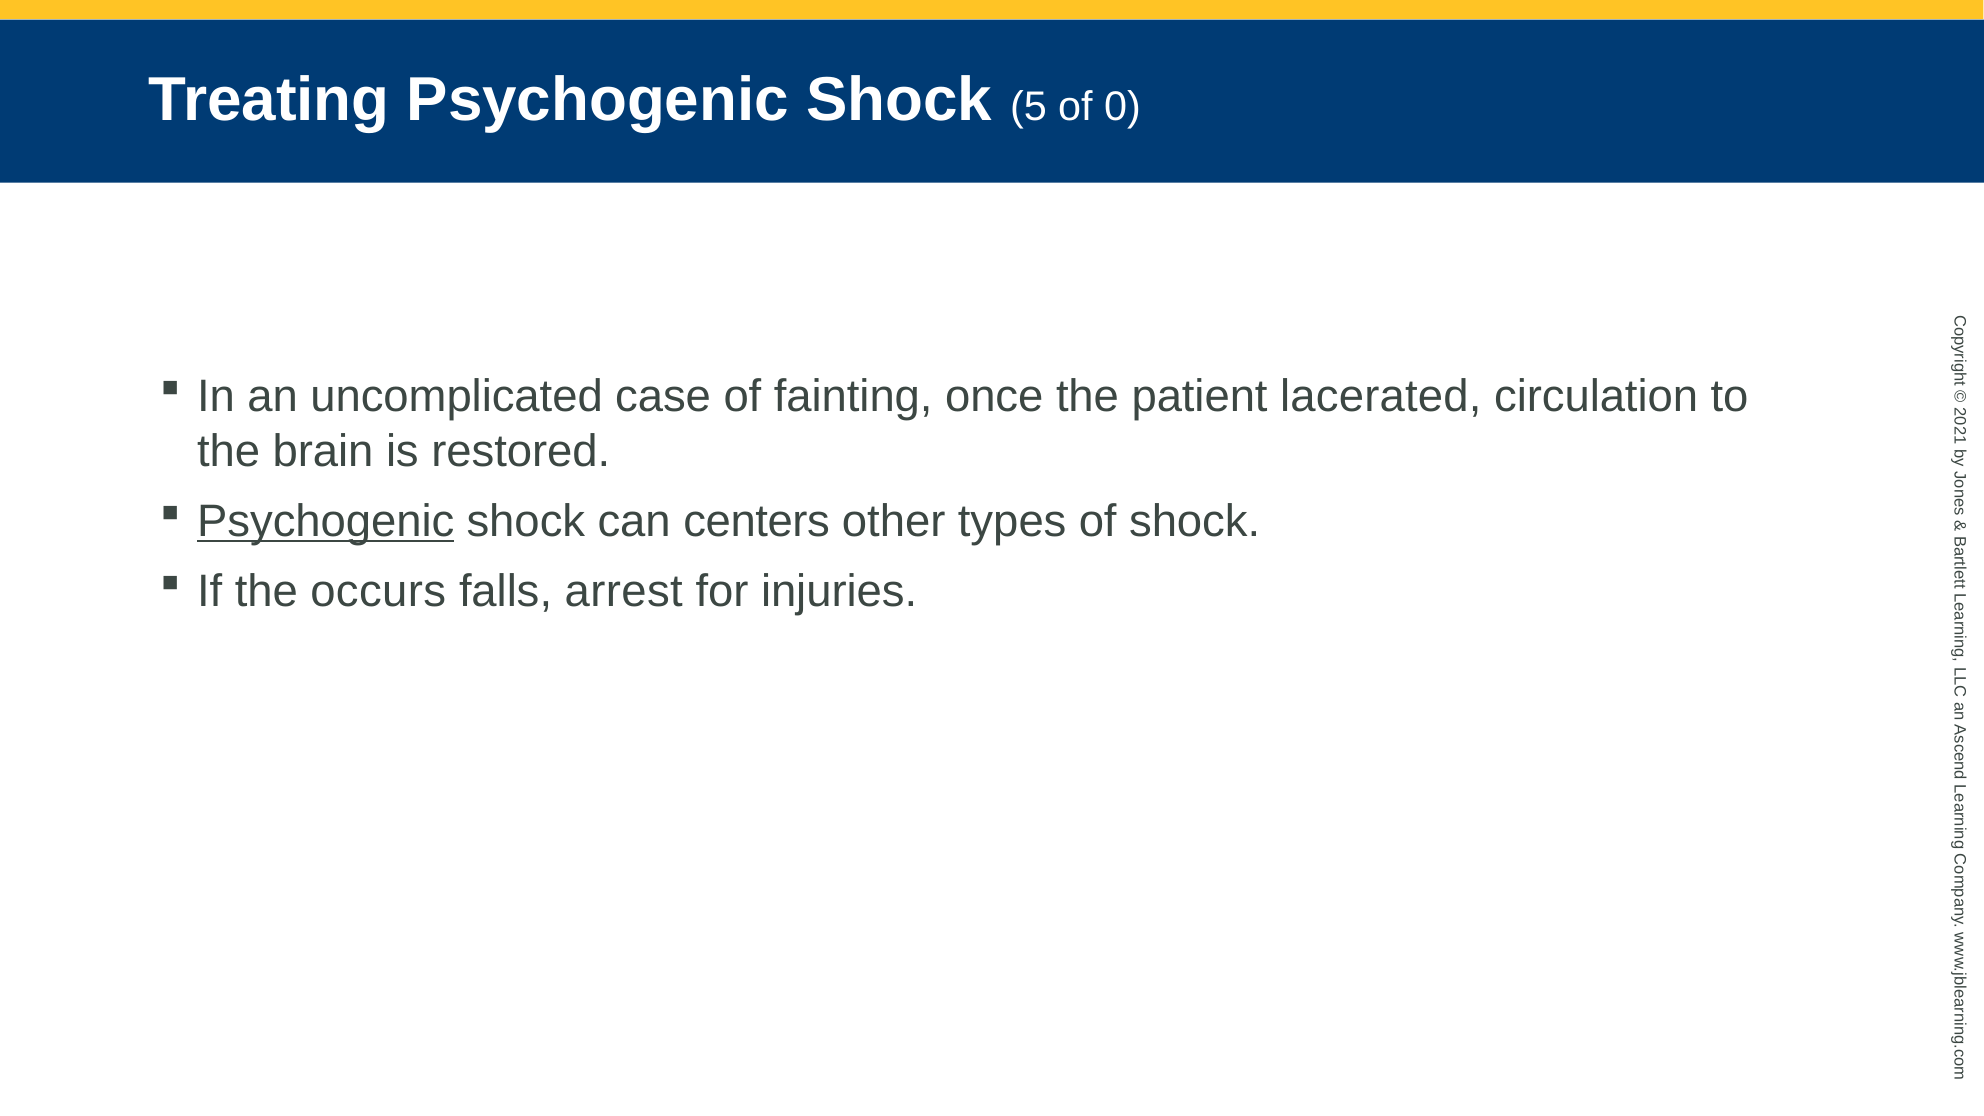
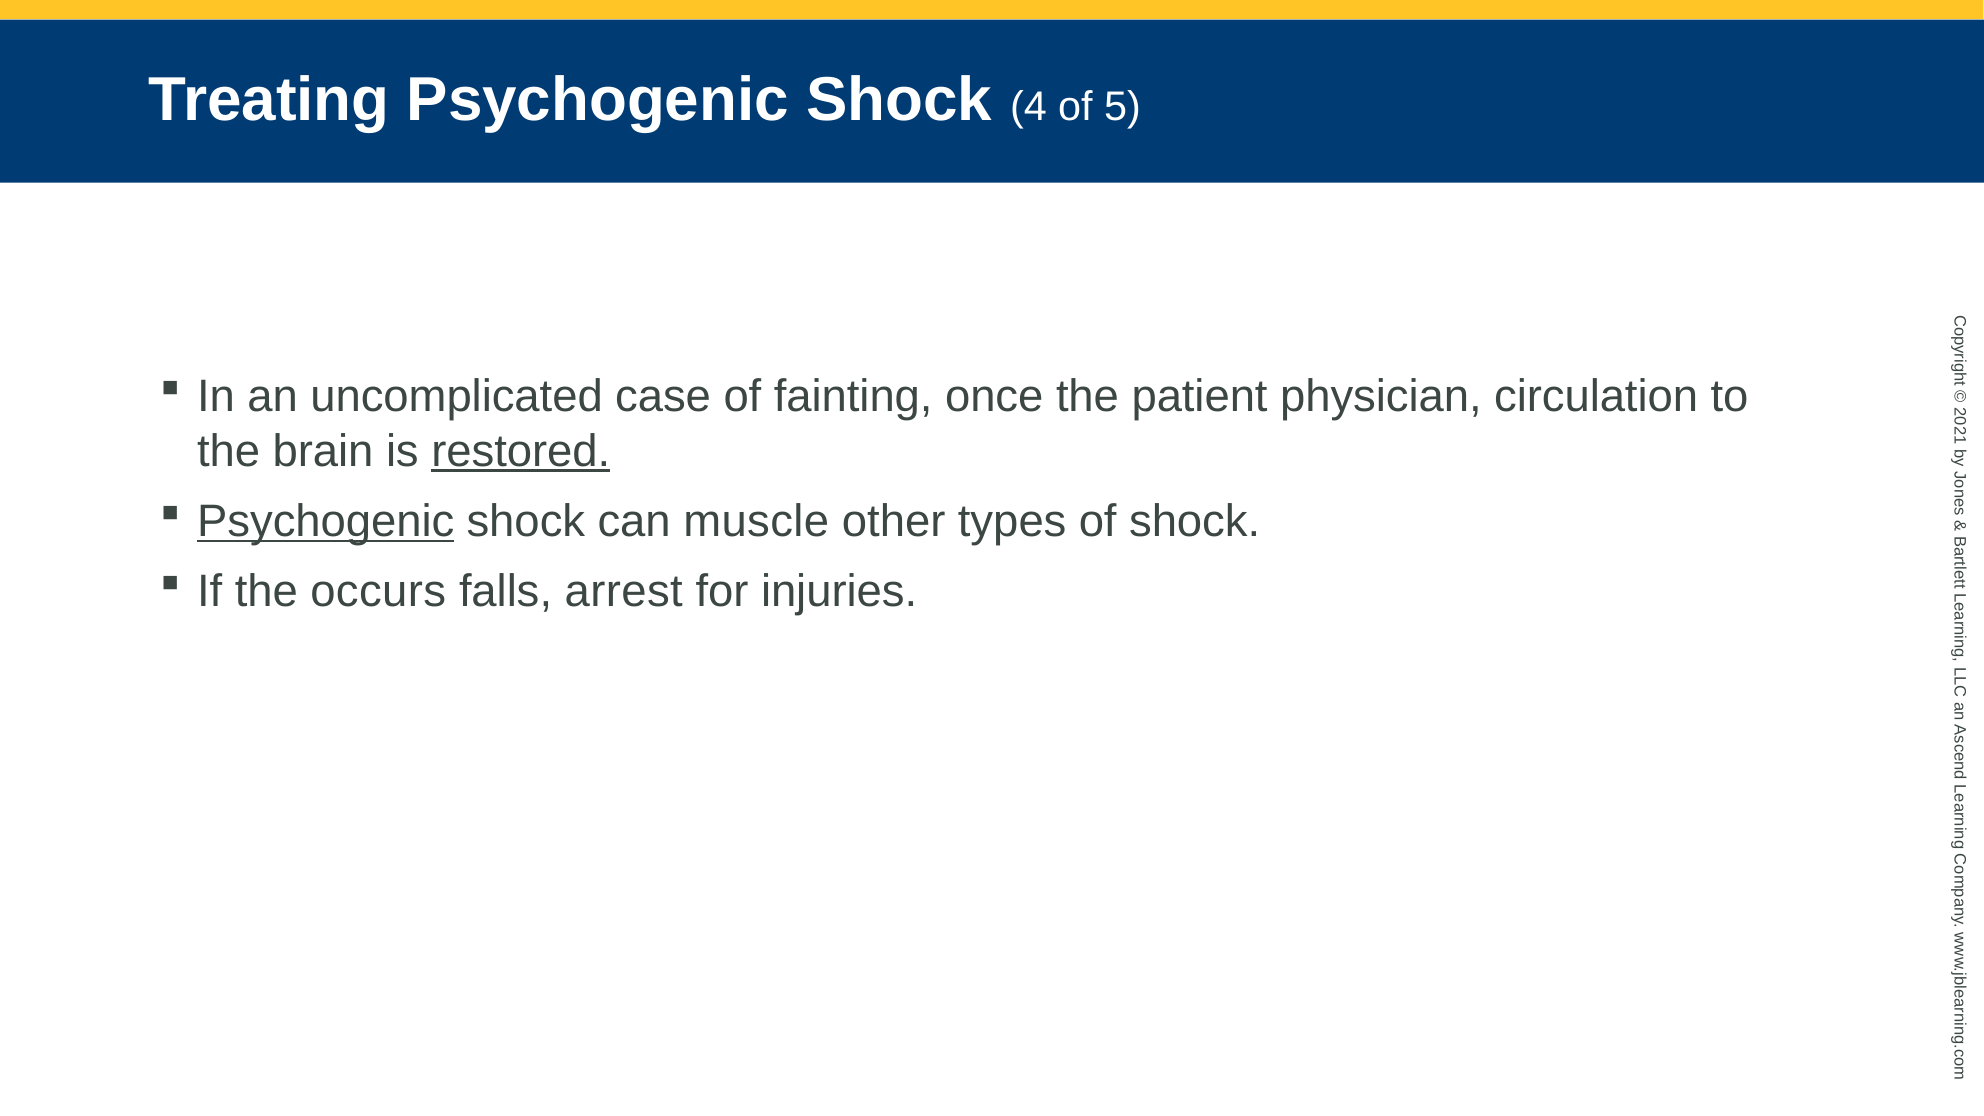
5: 5 -> 4 (1028, 107)
of 0: 0 -> 5 (1123, 107)
lacerated: lacerated -> physician (1381, 396)
restored underline: none -> present (521, 451)
centers: centers -> muscle (756, 521)
